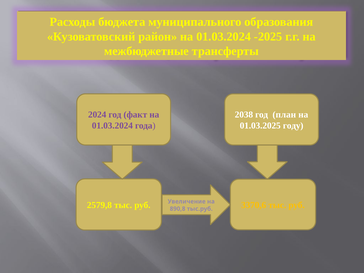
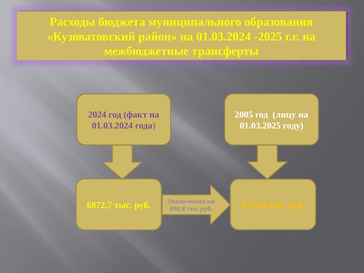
2038: 2038 -> 2005 (244, 115)
план: план -> лицу (284, 115)
2579,8: 2579,8 -> 6872,7 (99, 205)
